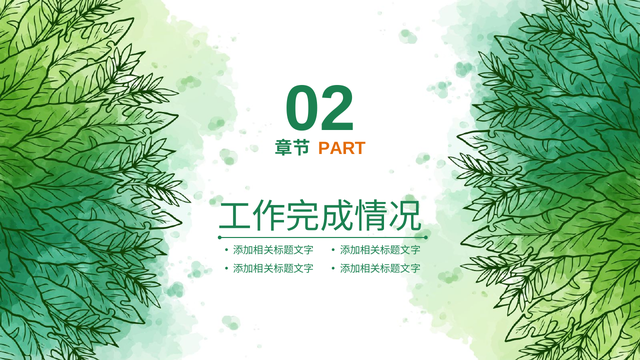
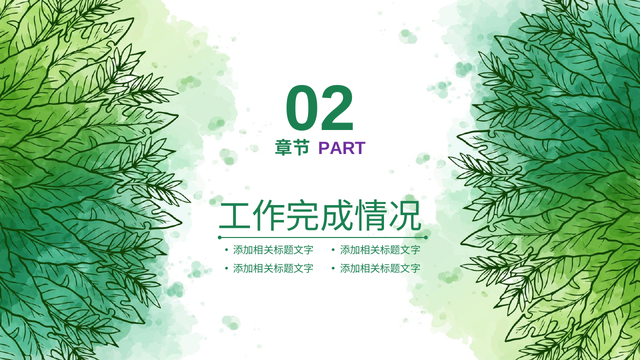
PART colour: orange -> purple (342, 148)
